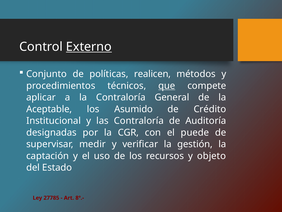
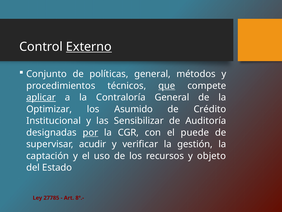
políticas realicen: realicen -> general (152, 74)
aplicar underline: none -> present (41, 97)
Aceptable: Aceptable -> Optimizar (49, 109)
las Contraloría: Contraloría -> Sensibilizar (139, 121)
por underline: none -> present (90, 132)
medir: medir -> acudir (93, 144)
